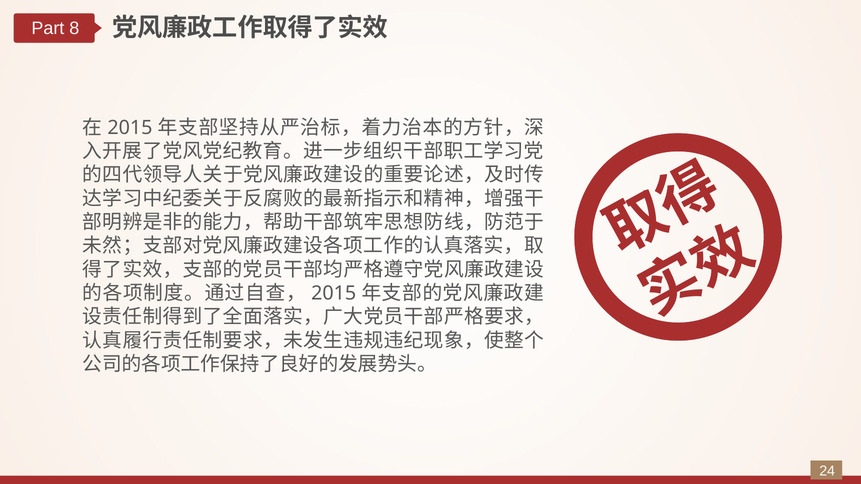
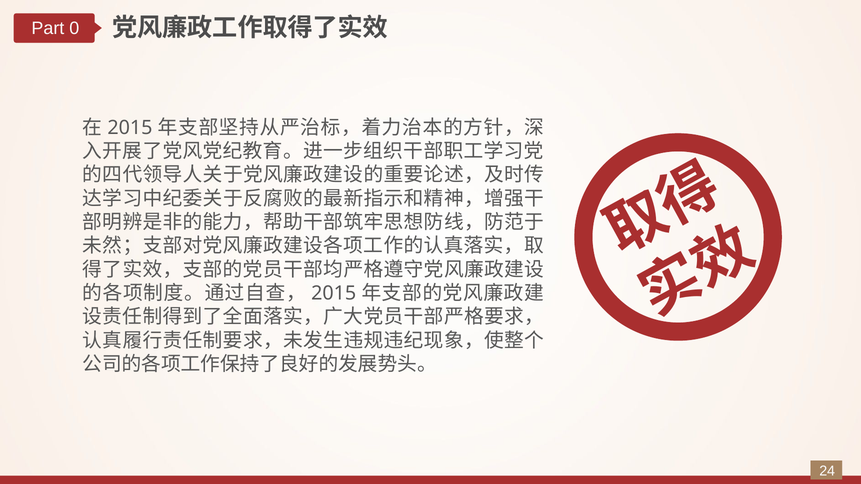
8: 8 -> 0 (74, 29)
